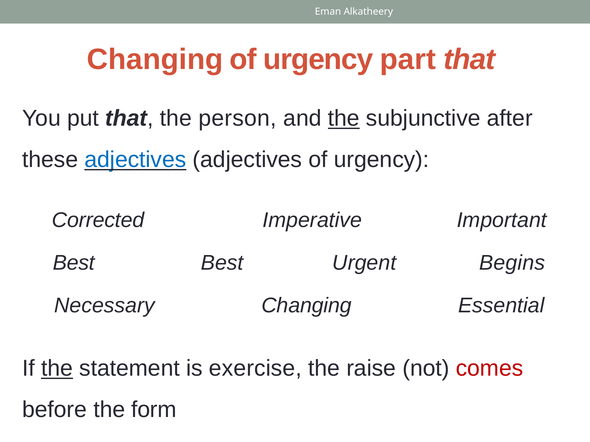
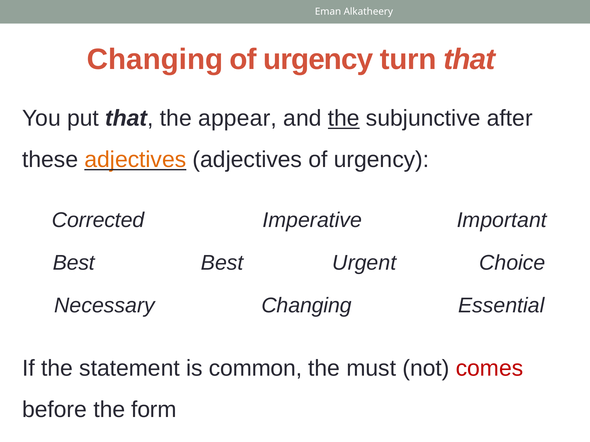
part: part -> turn (408, 60)
person: person -> appear (237, 119)
adjectives colour: blue -> orange (135, 160)
Begins: Begins -> Choice (512, 263)
the underline: present -> none (57, 369)
exercise: exercise -> common (256, 369)
raise: raise -> must (371, 369)
